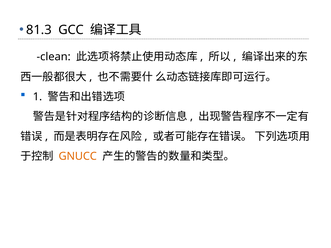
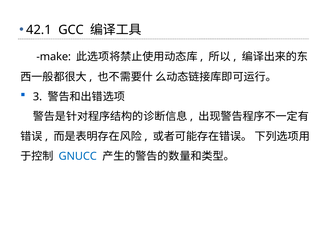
81.3: 81.3 -> 42.1 (39, 30)
clean: clean -> make (54, 57)
1: 1 -> 3 (37, 97)
GNUCC colour: orange -> blue (78, 156)
